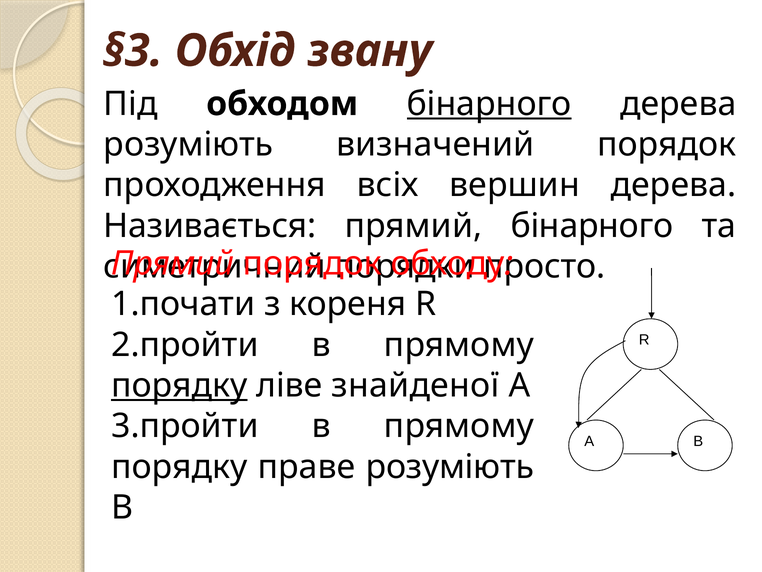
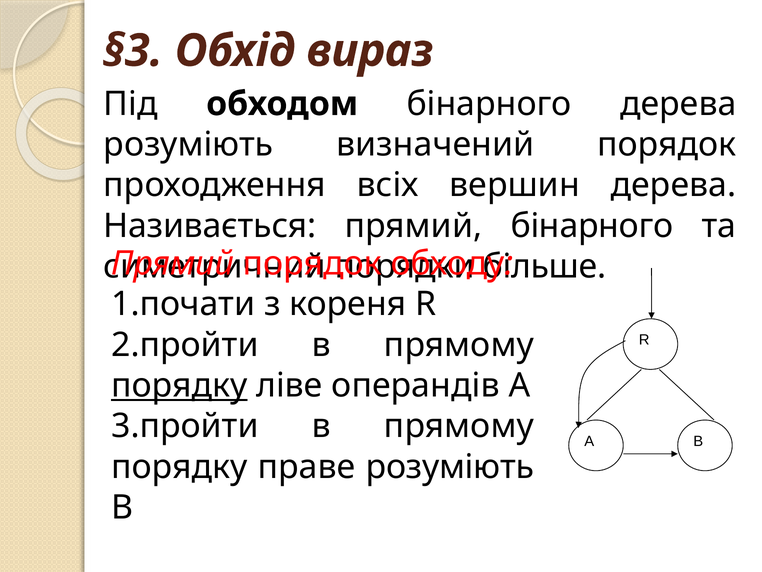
звану: звану -> вираз (370, 51)
бінарного underline: present -> none (489, 104)
просто: просто -> більше (545, 266)
знайденої: знайденої -> операндів (416, 385)
